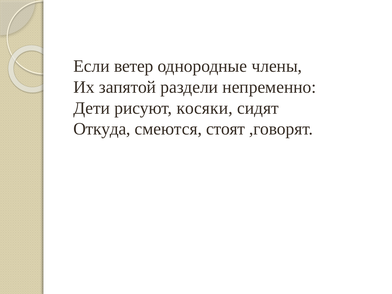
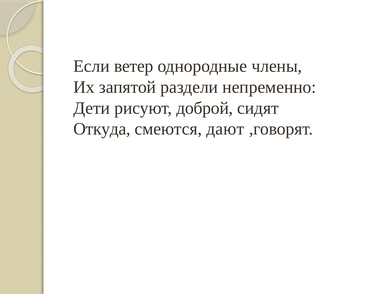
косяки: косяки -> доброй (205, 108)
стоят: стоят -> дают (225, 129)
